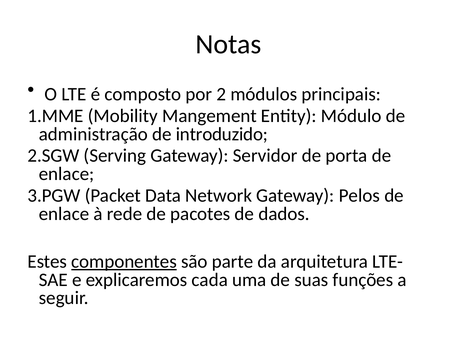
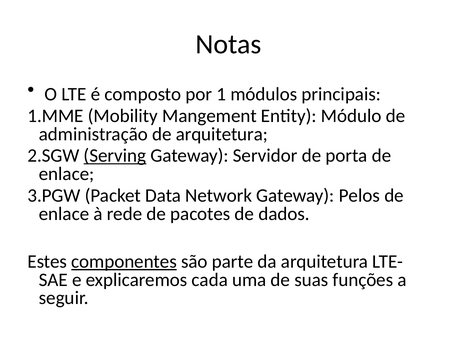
2: 2 -> 1 (221, 94)
de introduzido: introduzido -> arquitetura (222, 134)
Serving underline: none -> present (115, 156)
